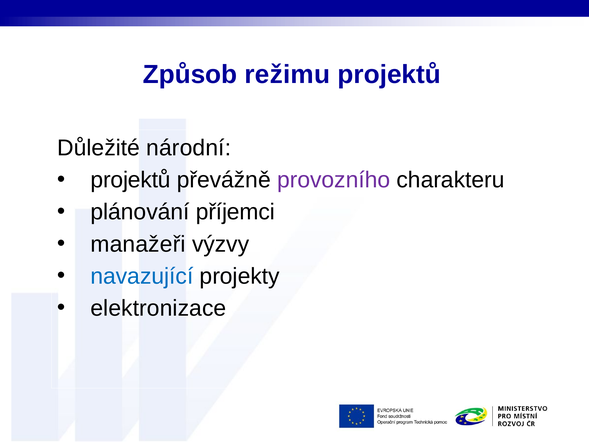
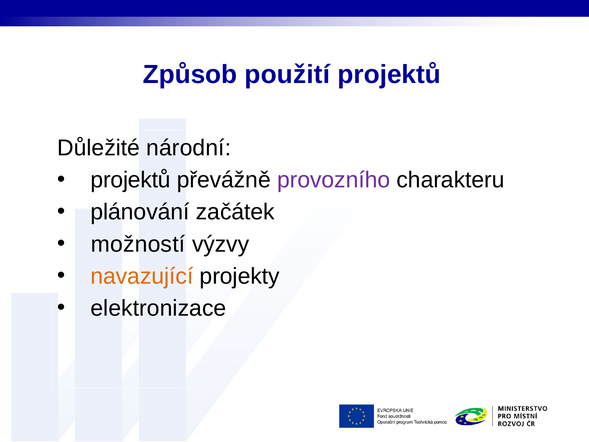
režimu: režimu -> použití (287, 74)
příjemci: příjemci -> začátek (235, 212)
manažeři: manažeři -> možností (138, 244)
navazující colour: blue -> orange (142, 276)
